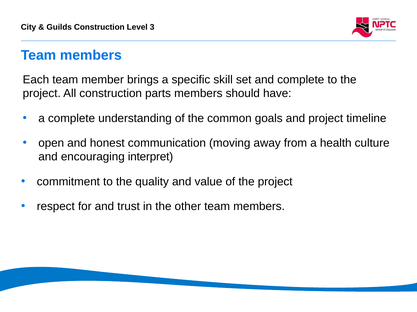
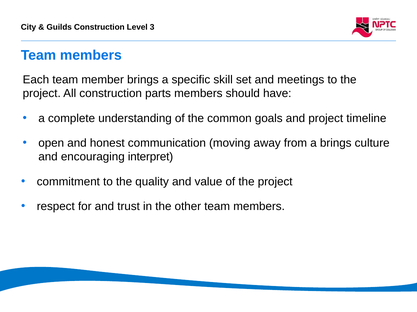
and complete: complete -> meetings (301, 80)
a health: health -> brings (336, 143)
